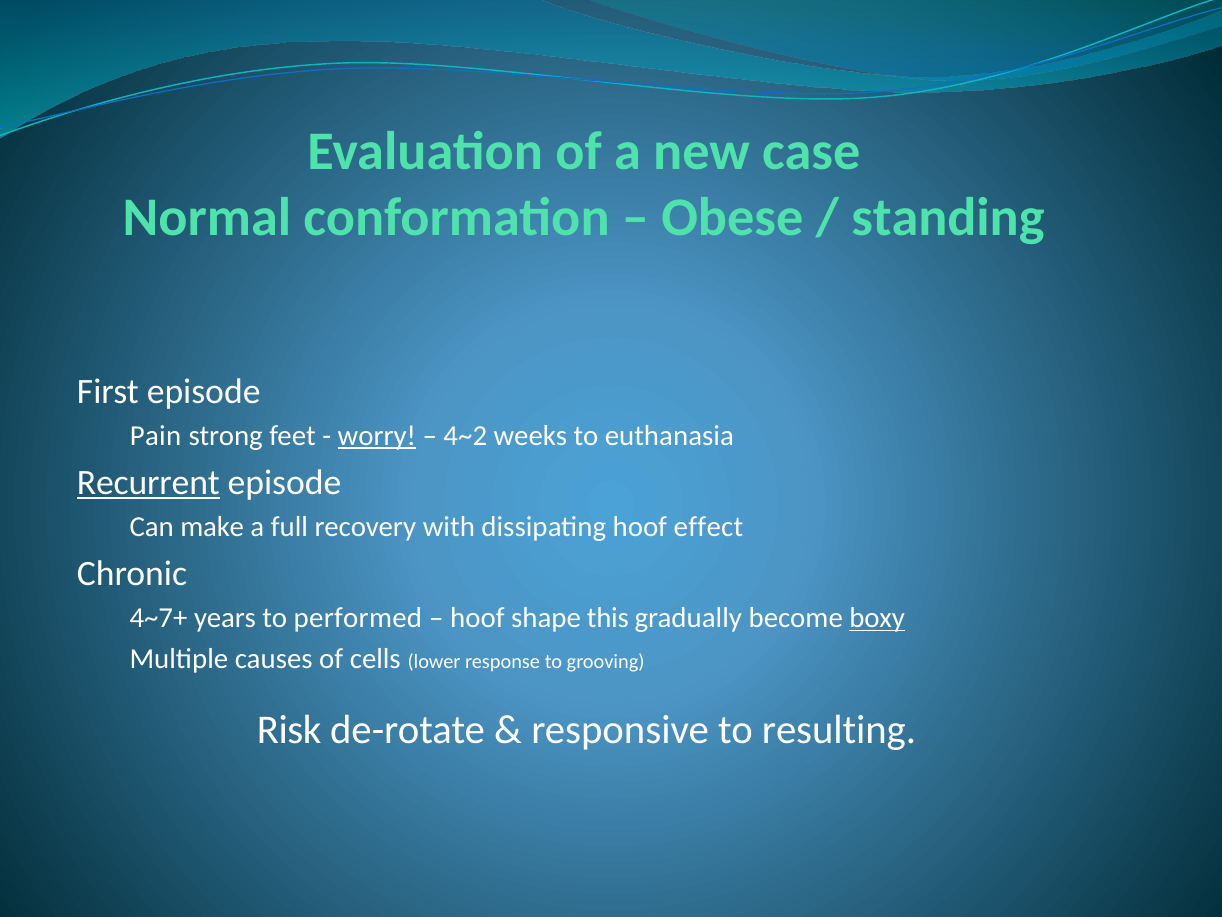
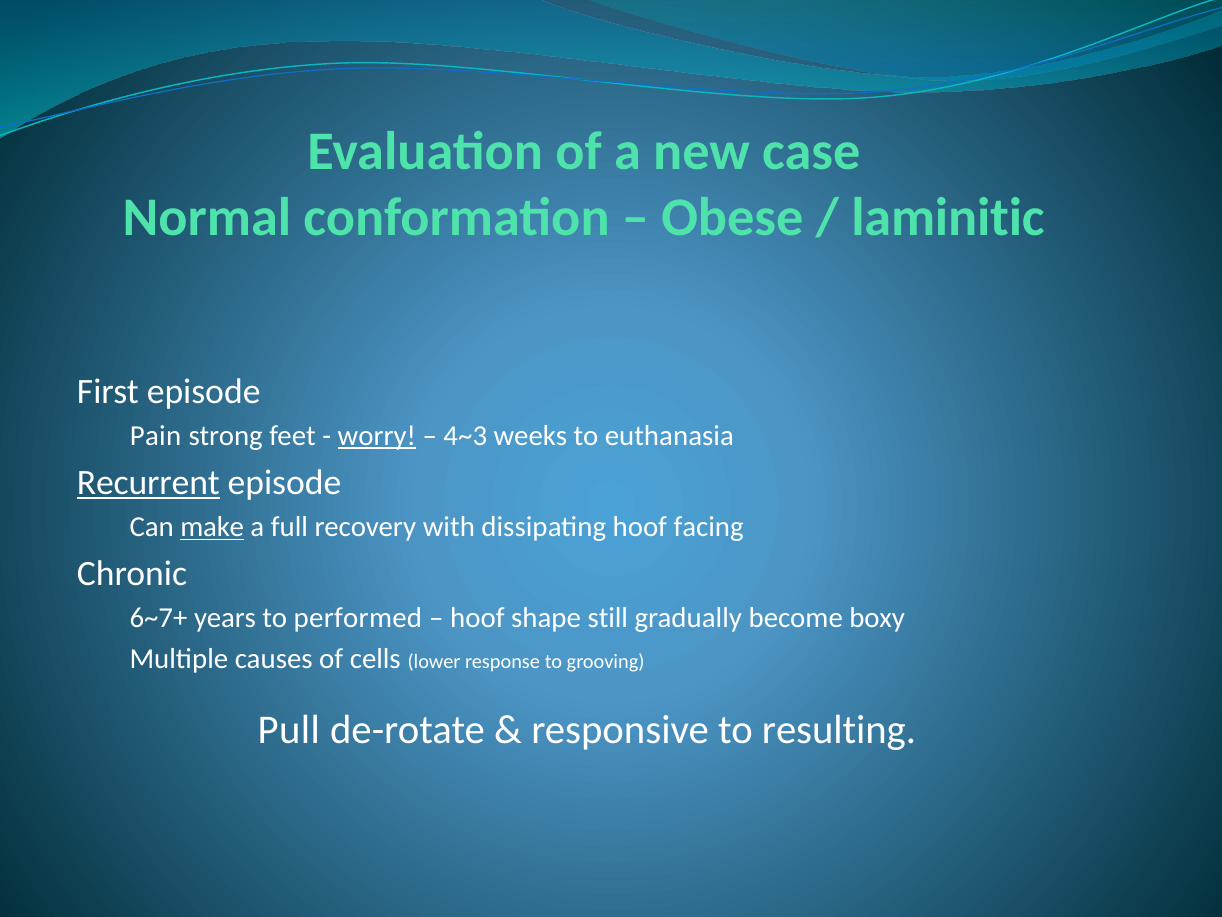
standing: standing -> laminitic (948, 217)
4~2: 4~2 -> 4~3 (465, 436)
make underline: none -> present (212, 527)
effect: effect -> facing (709, 527)
4~7+: 4~7+ -> 6~7+ (158, 618)
this: this -> still (608, 618)
boxy underline: present -> none (877, 618)
Risk: Risk -> Pull (289, 730)
